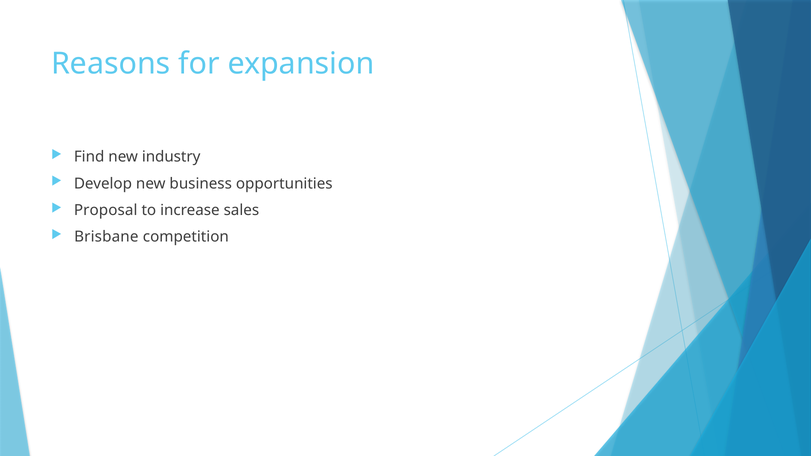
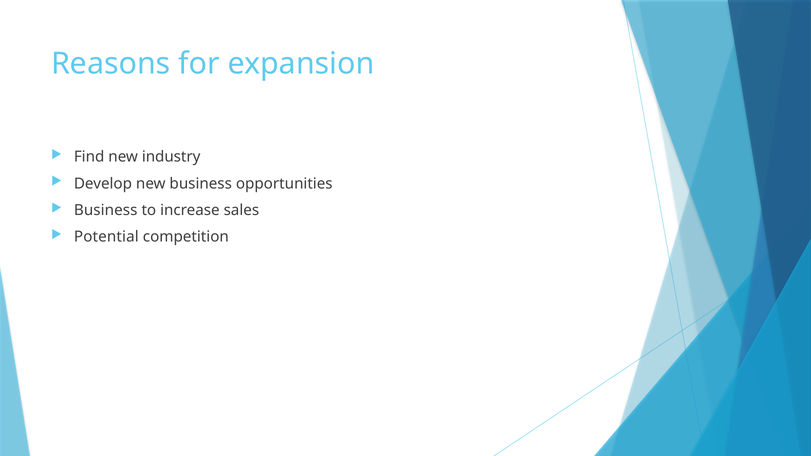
Proposal: Proposal -> Business (106, 210)
Brisbane: Brisbane -> Potential (106, 237)
